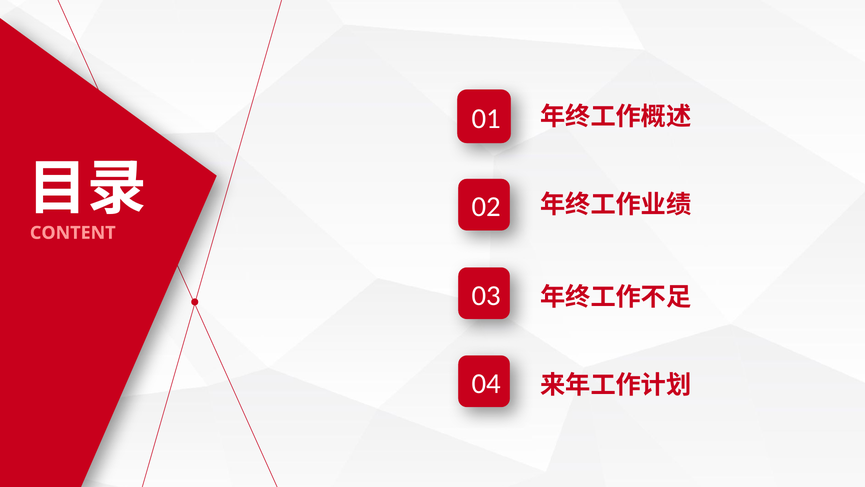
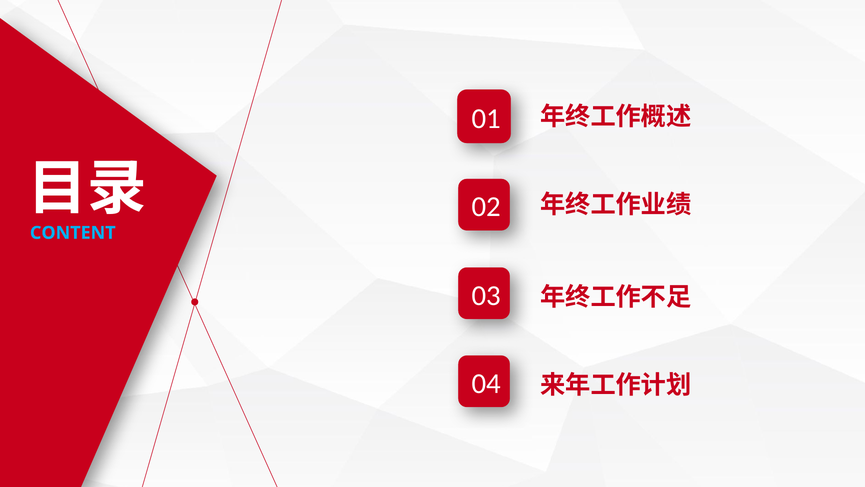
CONTENT colour: pink -> light blue (73, 233)
